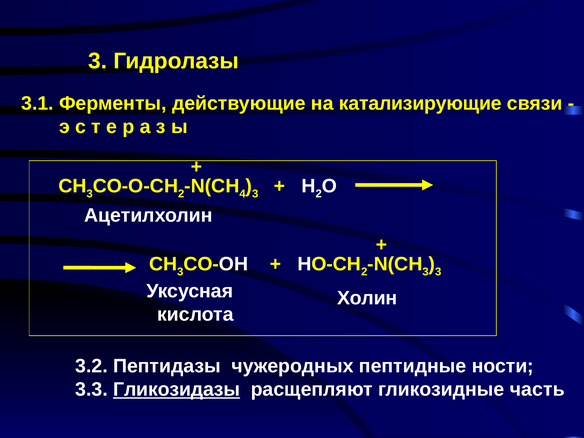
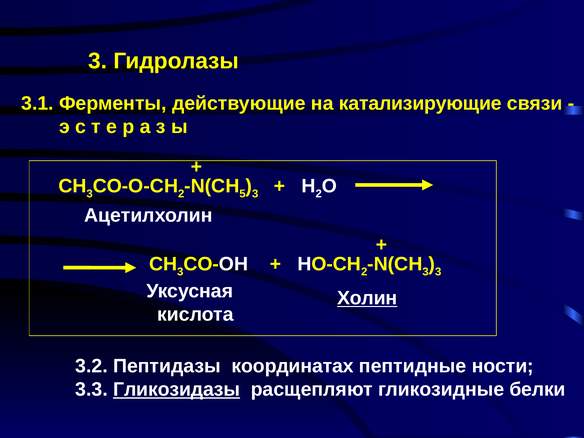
4: 4 -> 5 (243, 194)
Холин underline: none -> present (367, 298)
чужеродных: чужеродных -> координатах (293, 366)
часть: часть -> белки (537, 390)
